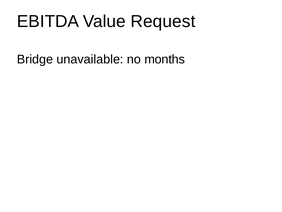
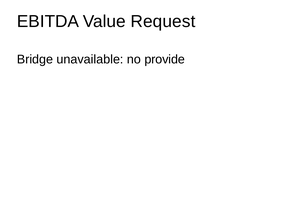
months: months -> provide (165, 59)
